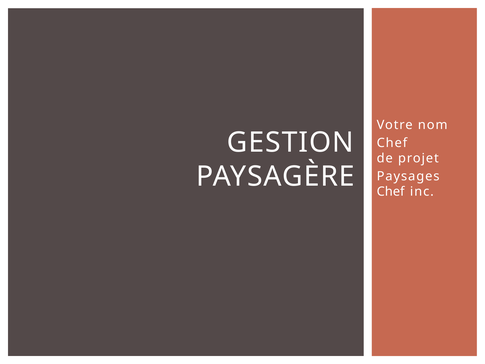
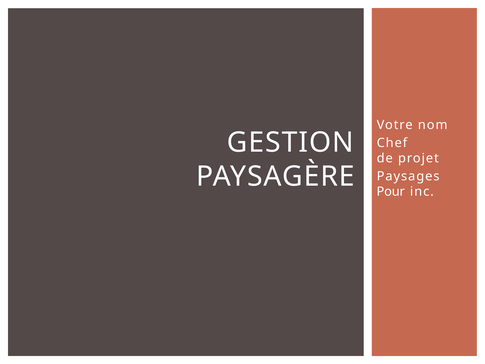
Chef: Chef -> Pour (391, 192)
